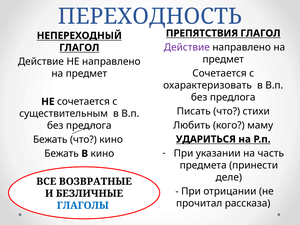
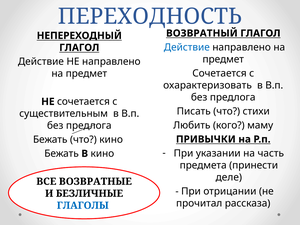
ПРЕПЯТСТВИЯ: ПРЕПЯТСТВИЯ -> ВОЗВРАТНЫЙ (202, 33)
Действие colour: purple -> blue (187, 47)
УДАРИТЬСЯ: УДАРИТЬСЯ -> ПРИВЫЧКИ (206, 139)
